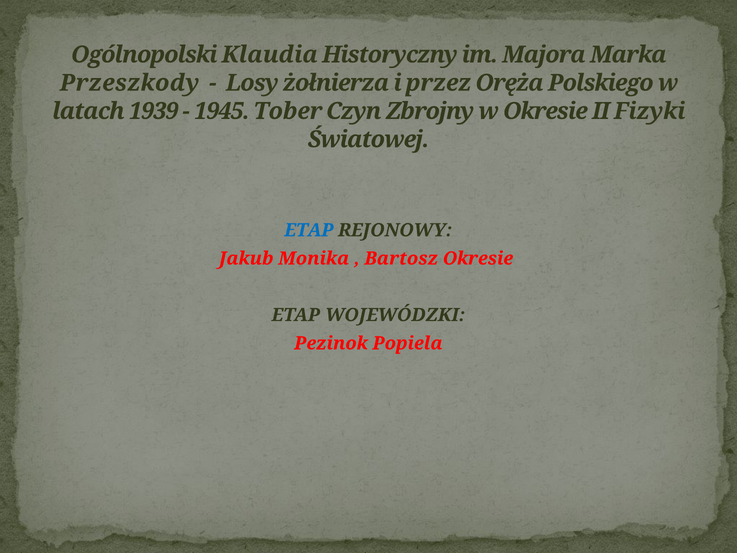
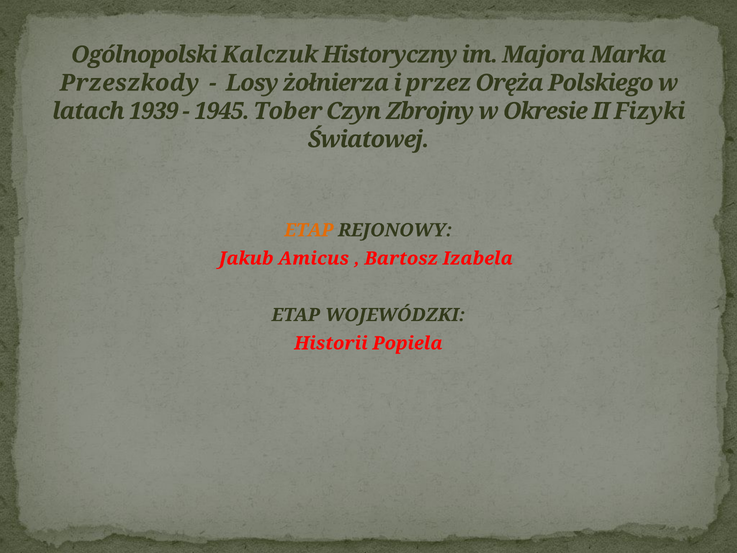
Klaudia: Klaudia -> Kalczuk (270, 55)
ETAP colour: blue -> orange (309, 230)
Monika: Monika -> Amicus (314, 258)
Bartosz Okresie: Okresie -> Izabela (478, 258)
Pezinok: Pezinok -> Historii (331, 343)
